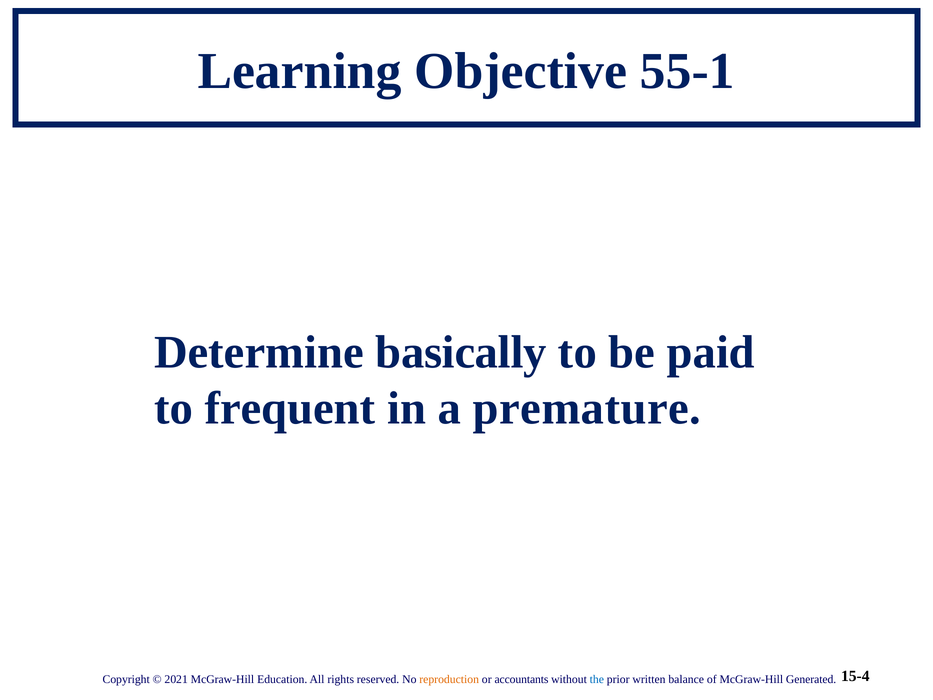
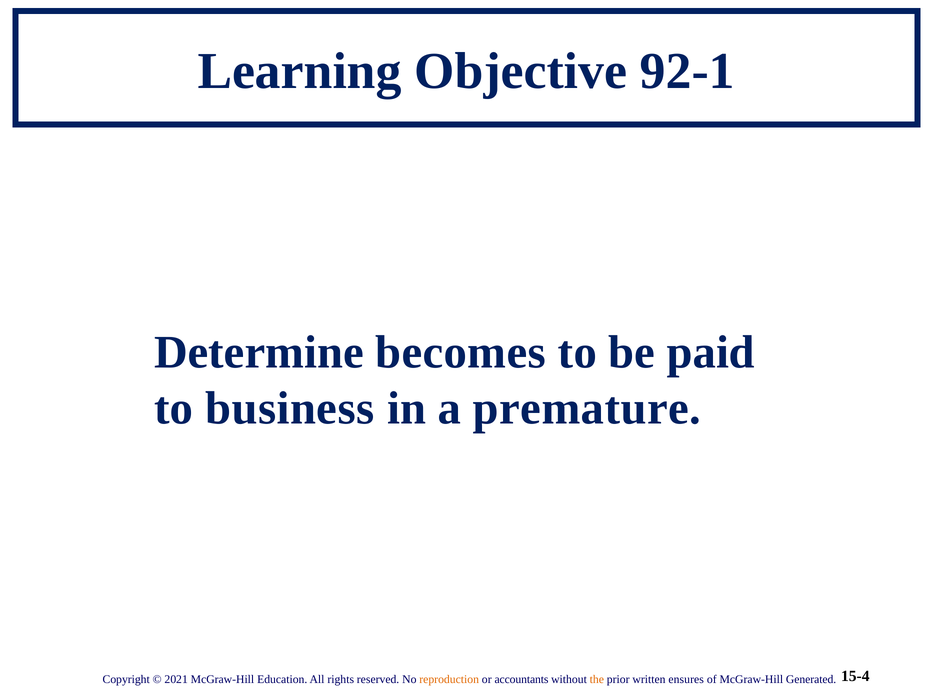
55-1: 55-1 -> 92-1 (687, 71)
basically: basically -> becomes (461, 352)
frequent: frequent -> business (290, 408)
the colour: blue -> orange (597, 679)
balance: balance -> ensures (686, 679)
